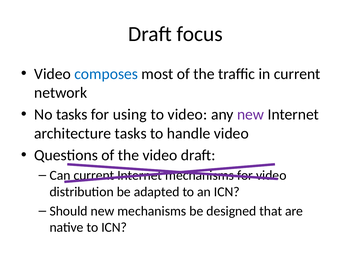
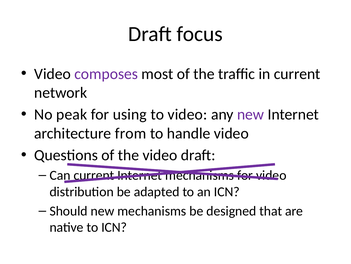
composes colour: blue -> purple (106, 74)
No tasks: tasks -> peak (72, 114)
architecture tasks: tasks -> from (131, 133)
